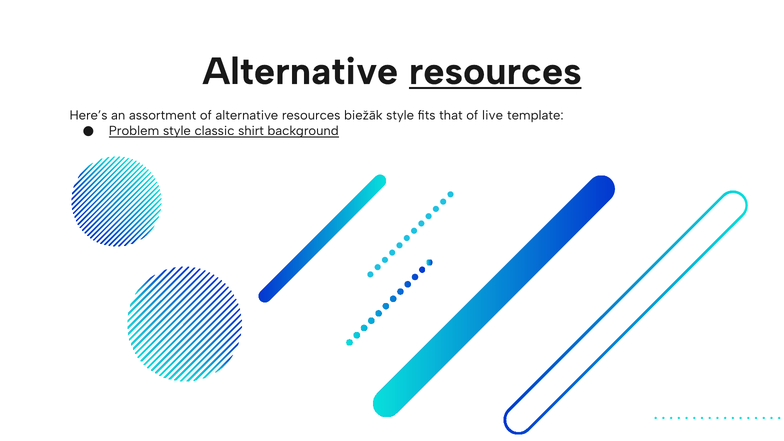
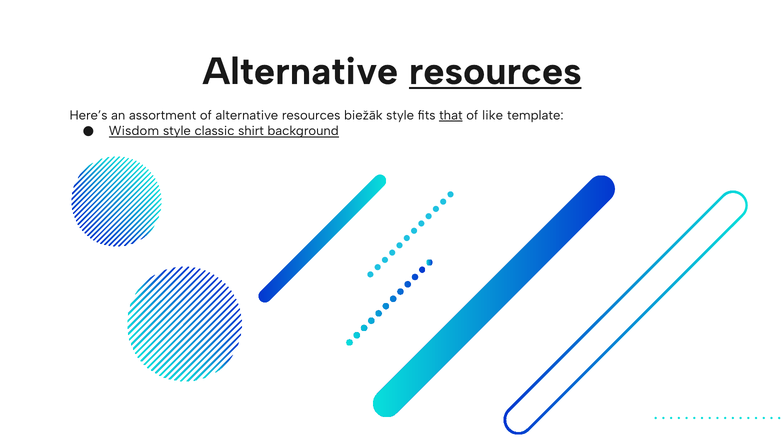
that underline: none -> present (451, 115)
live: live -> like (493, 115)
Problem: Problem -> Wisdom (134, 131)
